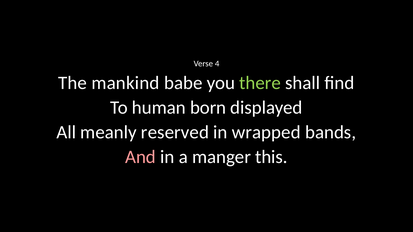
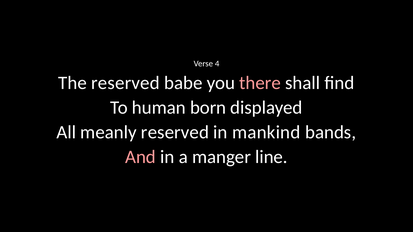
The mankind: mankind -> reserved (125, 83)
there colour: light green -> pink (260, 83)
wrapped: wrapped -> mankind (266, 132)
this: this -> line (271, 157)
